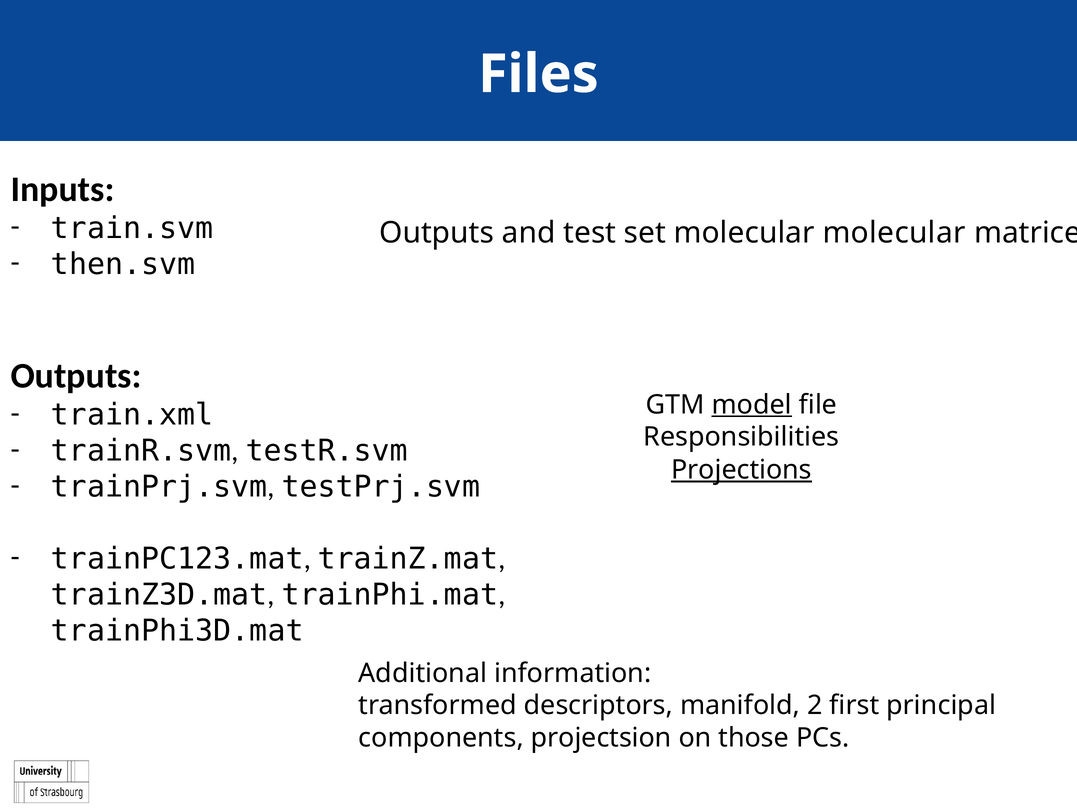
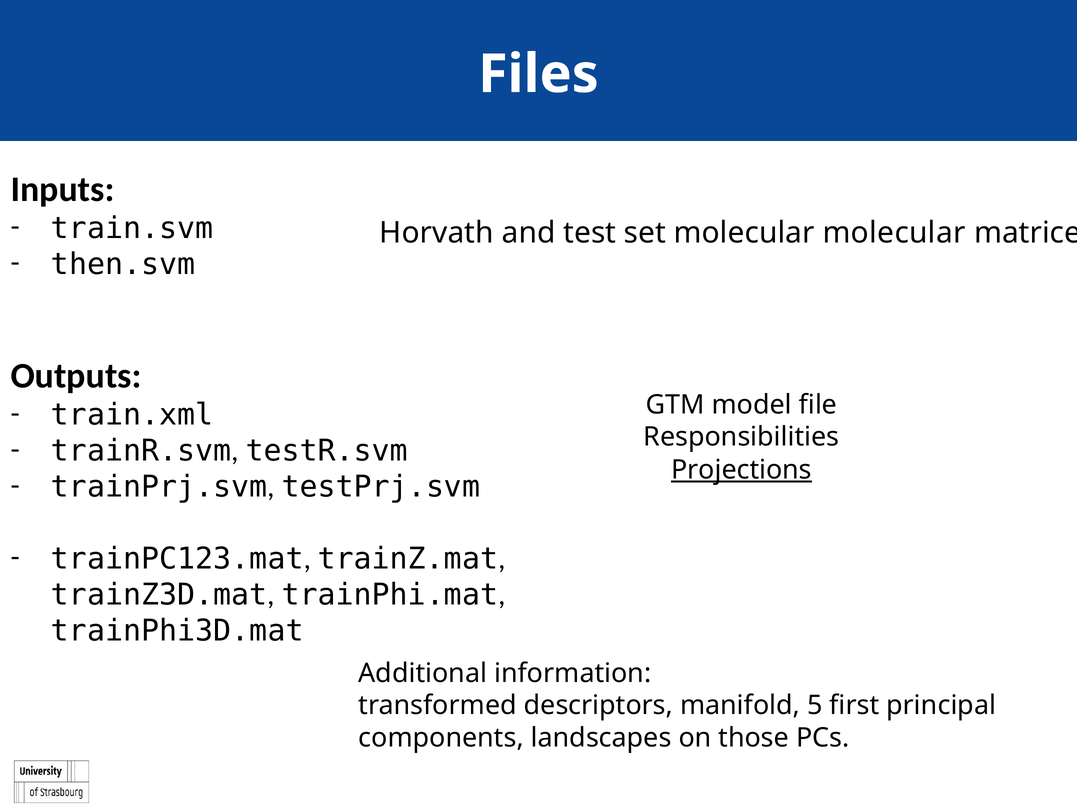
Outputs: Outputs -> Horvath (437, 233)
model underline: present -> none (752, 405)
2: 2 -> 5 (815, 705)
projectsion: projectsion -> landscapes (601, 738)
